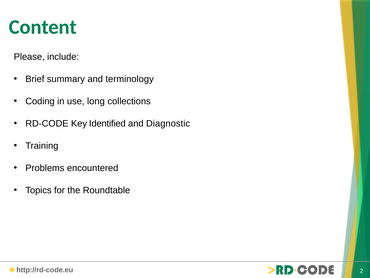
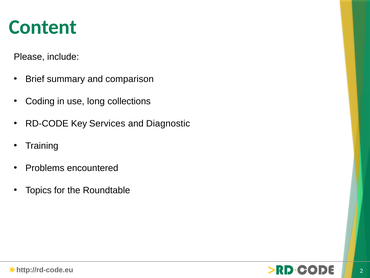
terminology: terminology -> comparison (130, 79)
Identified: Identified -> Services (107, 123)
